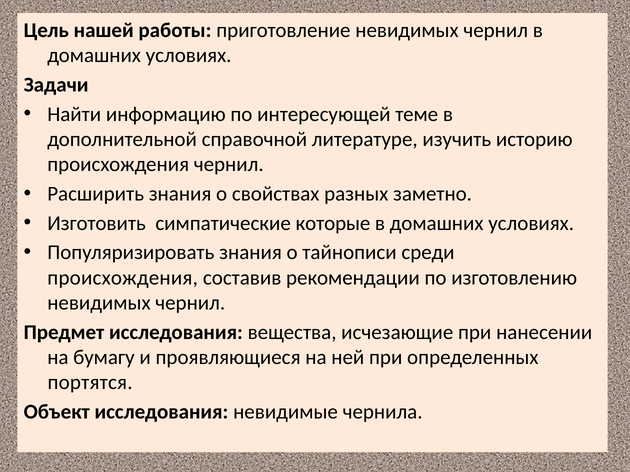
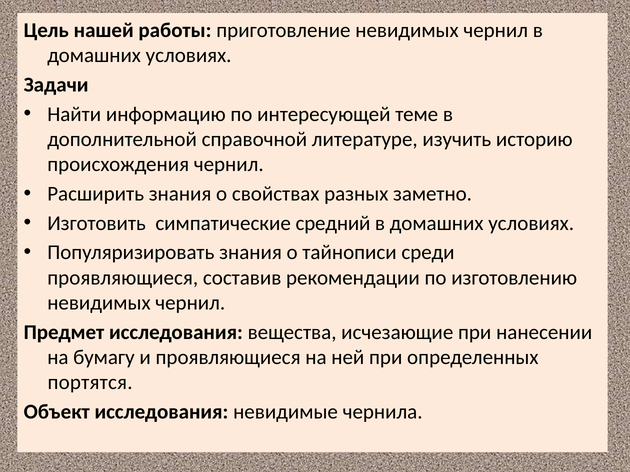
которые: которые -> средний (333, 223)
происхождения: происхождения -> проявляющиеся (123, 278)
